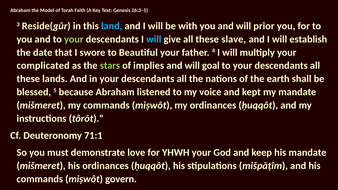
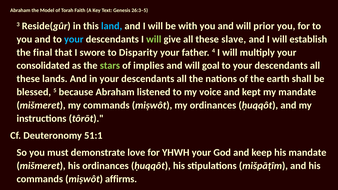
your colour: light green -> light blue (74, 39)
will colour: light blue -> light green (154, 39)
date: date -> final (43, 52)
Beautiful: Beautiful -> Disparity (138, 52)
complicated: complicated -> consolidated (43, 66)
71:1: 71:1 -> 51:1 (93, 136)
govern: govern -> affirms (121, 179)
